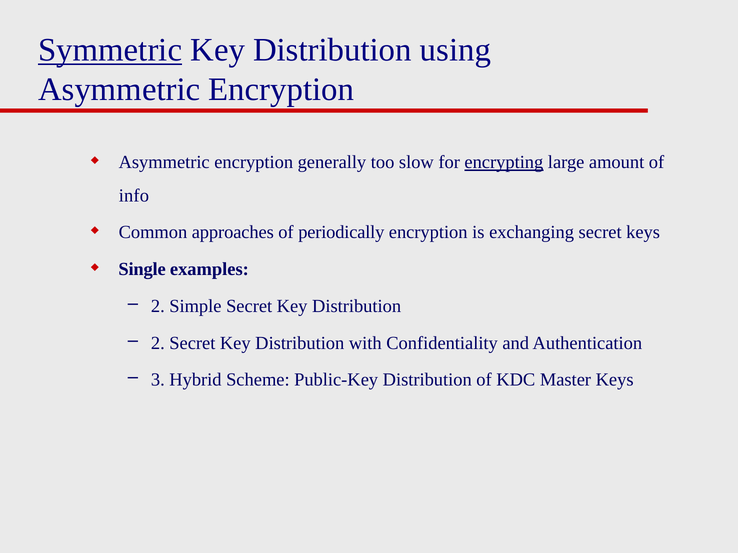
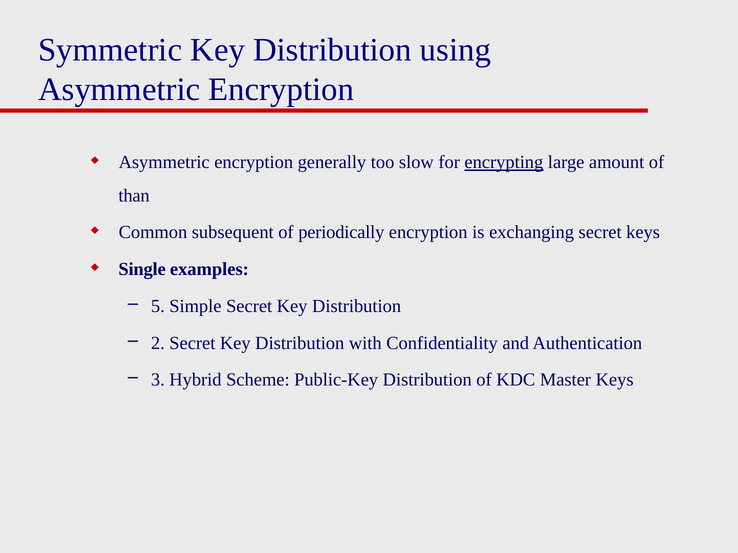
Symmetric underline: present -> none (110, 50)
info: info -> than (134, 196)
approaches: approaches -> subsequent (233, 233)
2: 2 -> 5 (158, 306)
